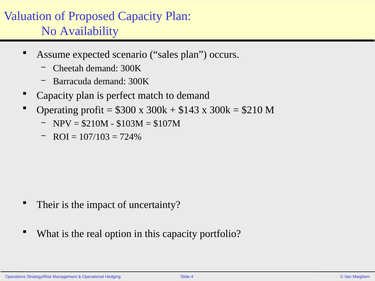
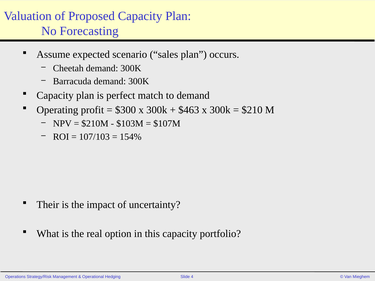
Availability: Availability -> Forecasting (89, 31)
$143: $143 -> $463 (189, 110)
724%: 724% -> 154% (131, 137)
